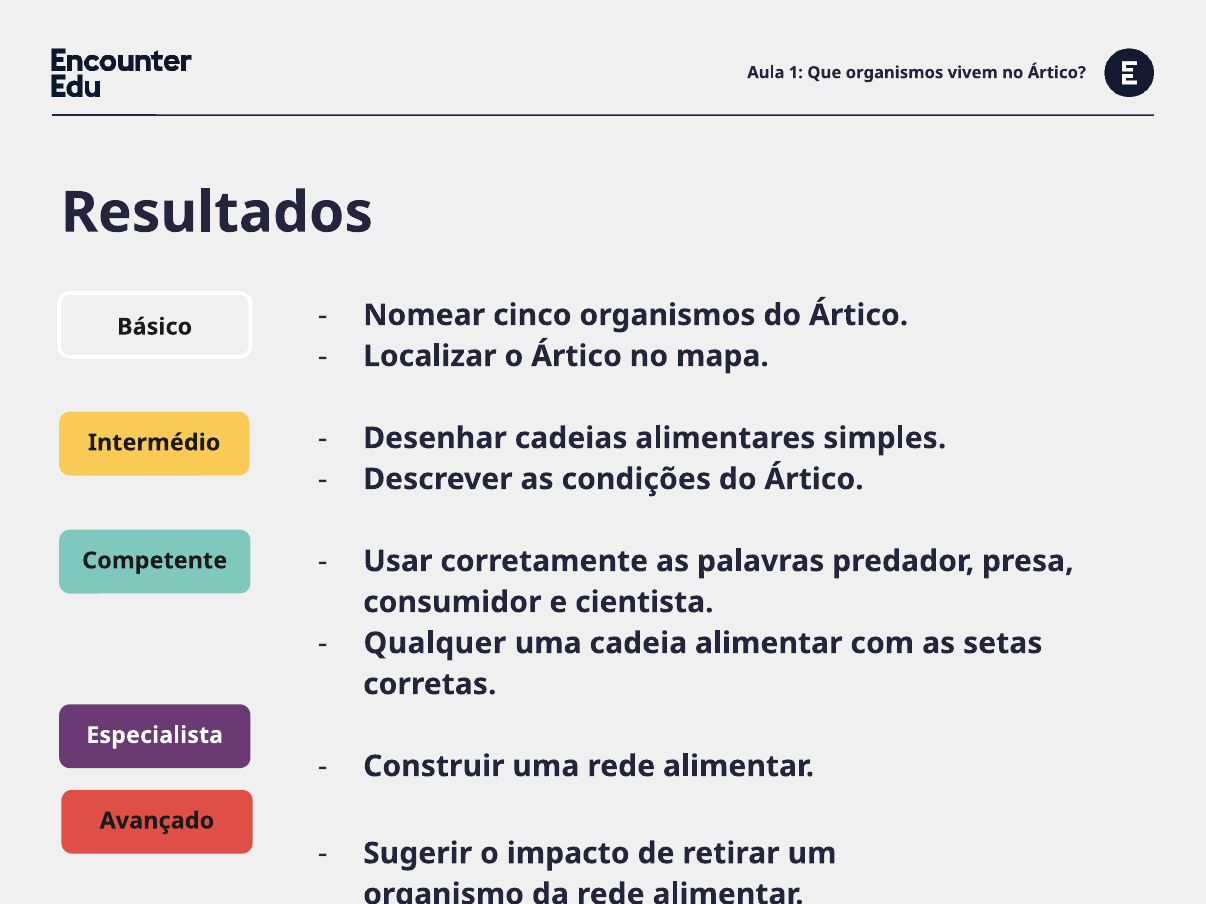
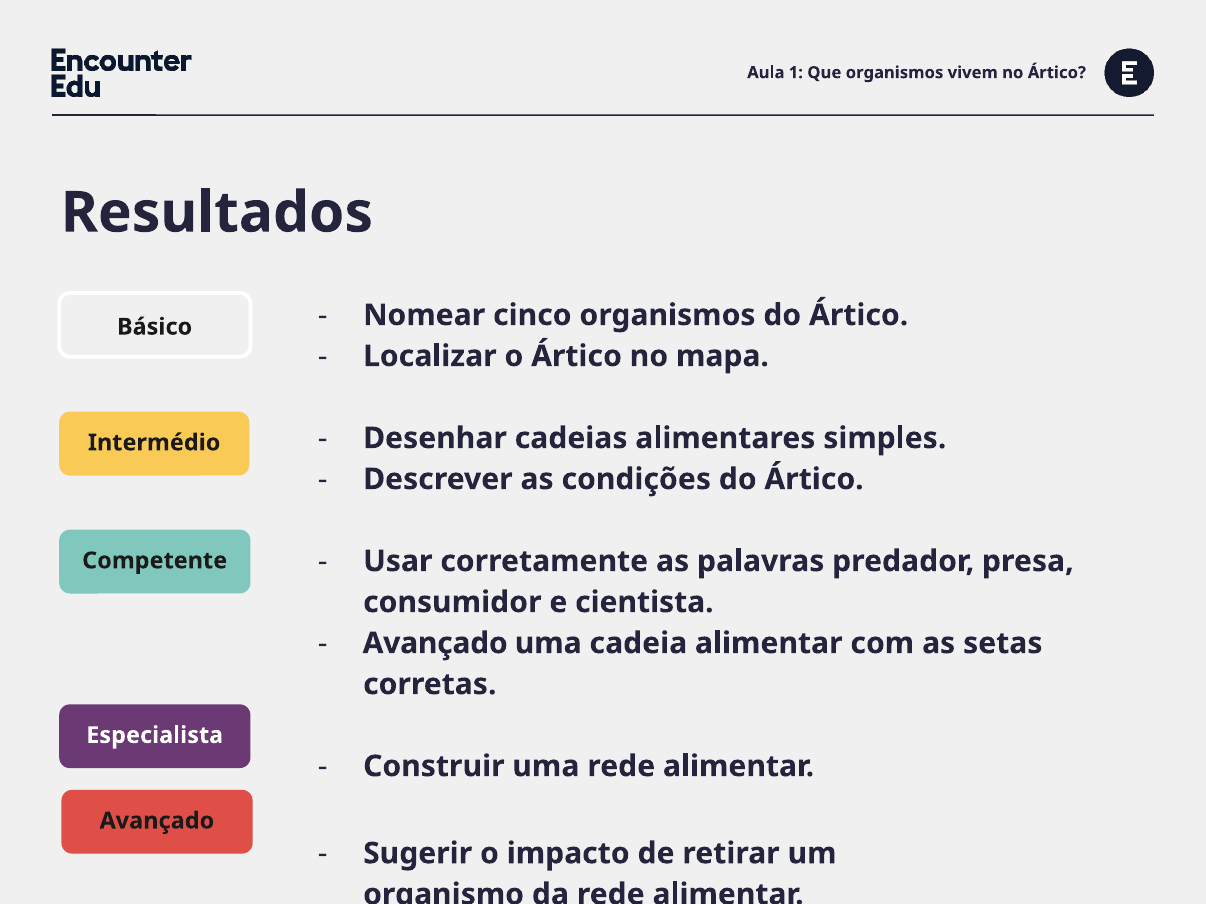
Qualquer: Qualquer -> Avançado (435, 644)
